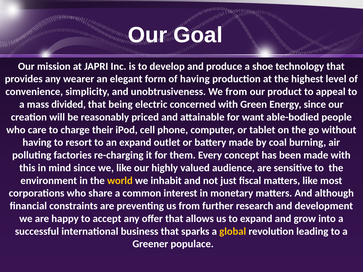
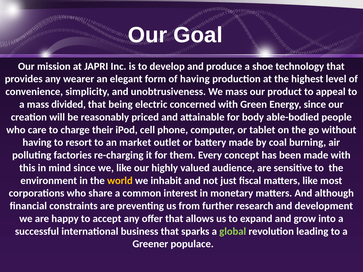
We from: from -> mass (236, 92)
want: want -> body (253, 117)
an expand: expand -> market (135, 143)
global colour: yellow -> light green (233, 232)
